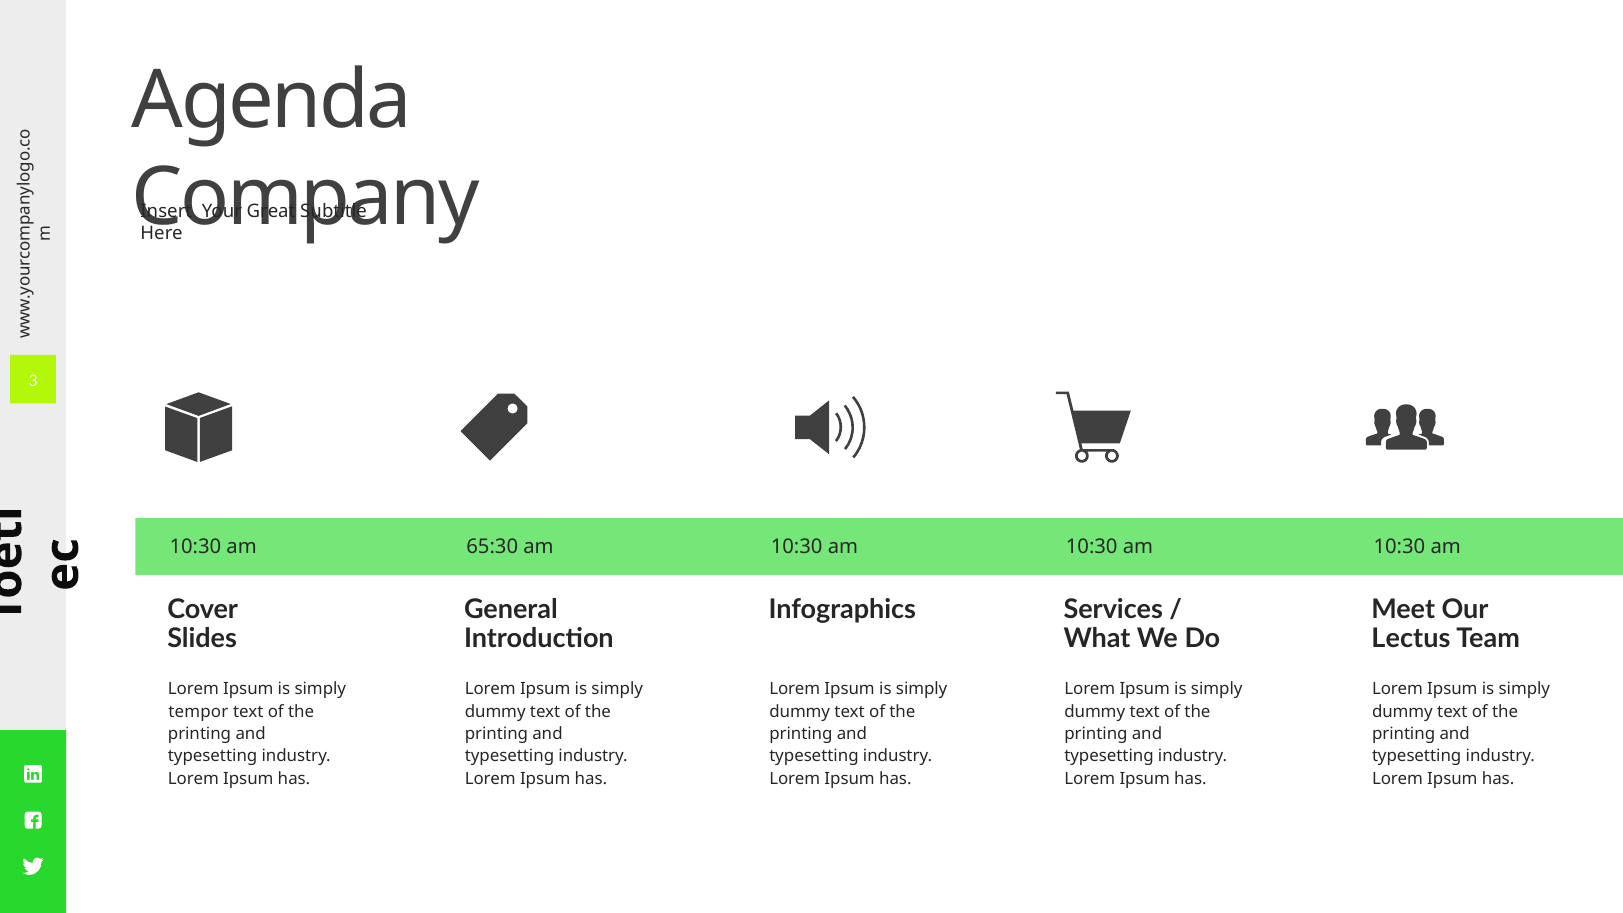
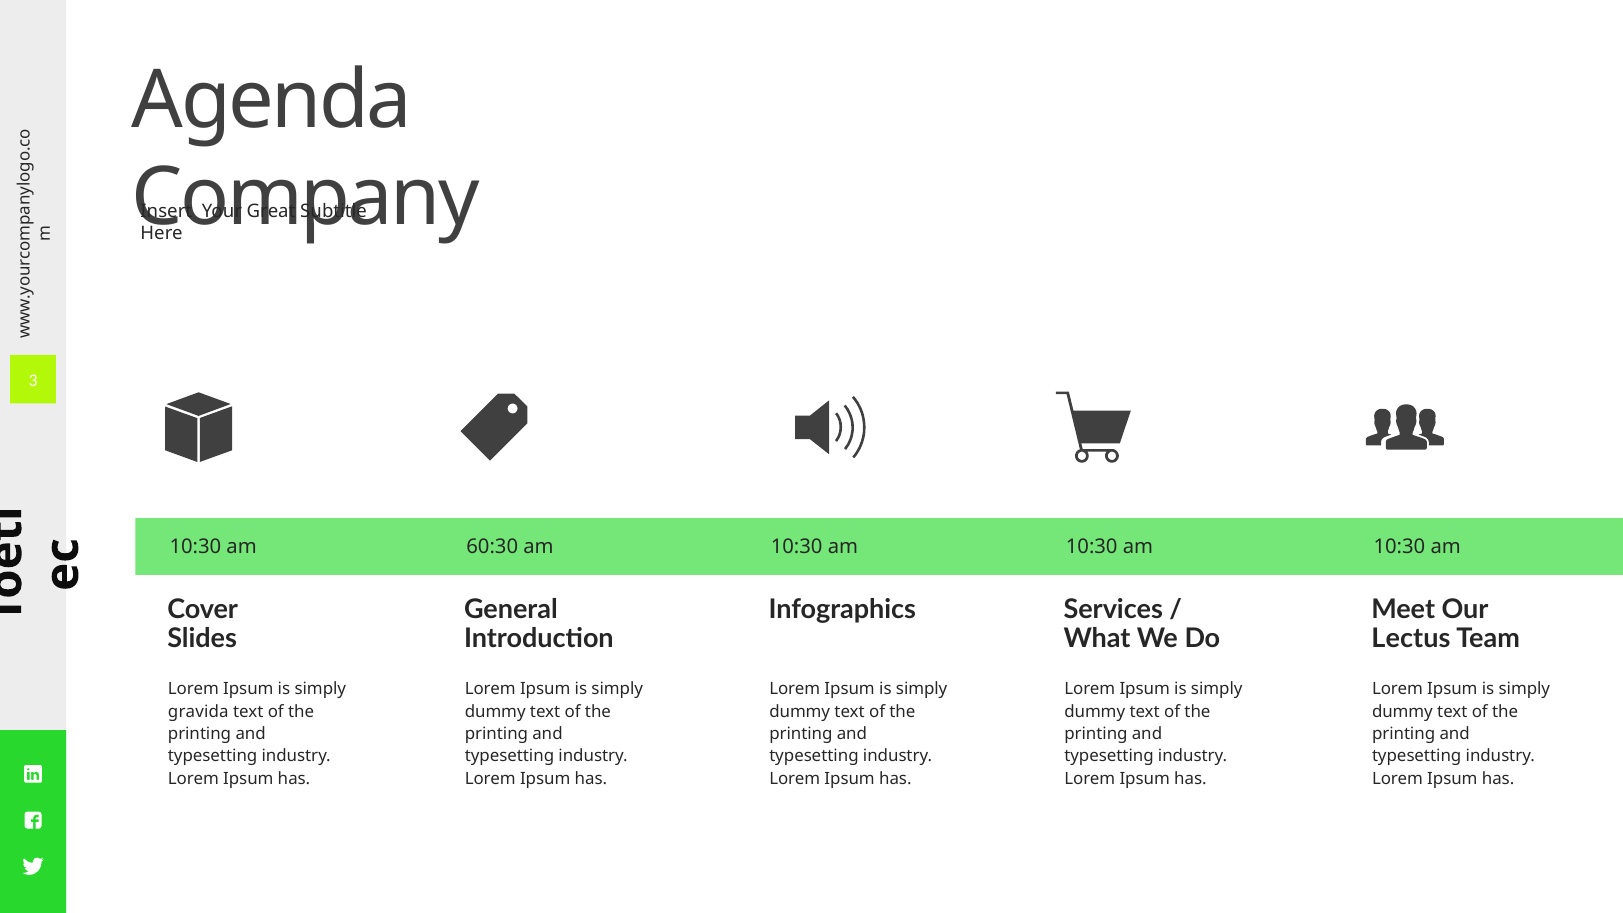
65:30: 65:30 -> 60:30 (492, 546)
tempor: tempor -> gravida (198, 712)
